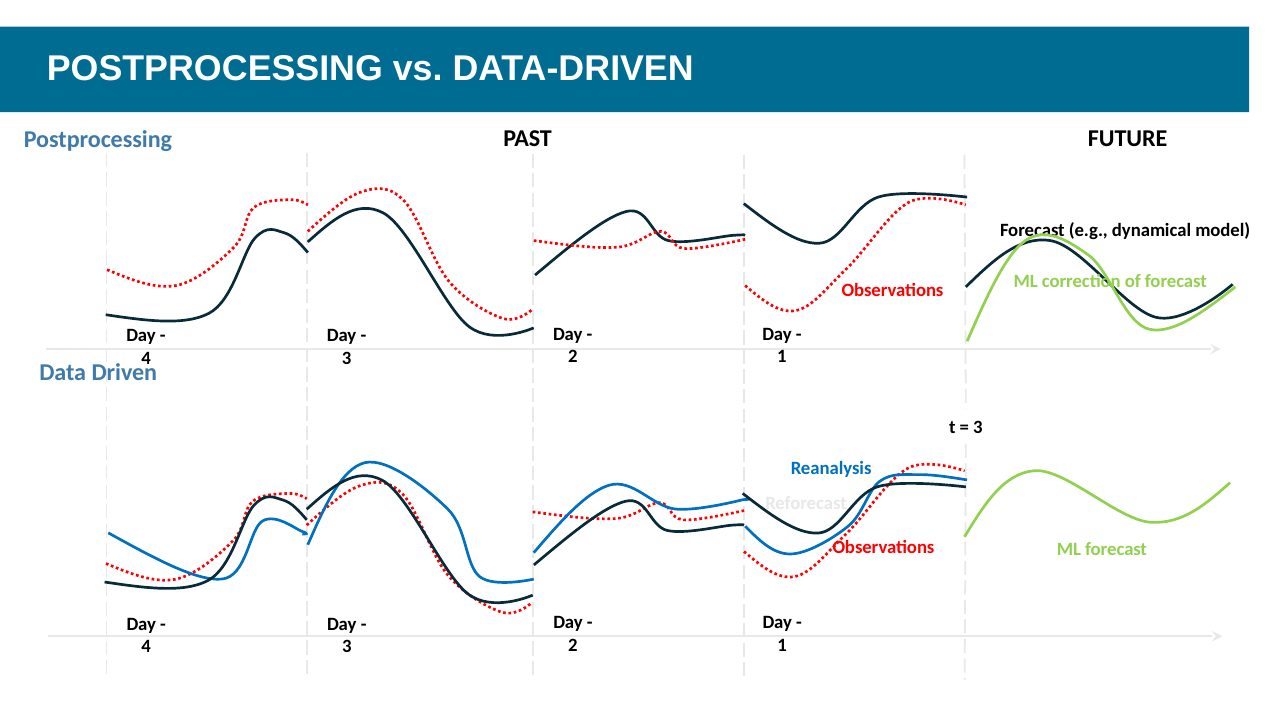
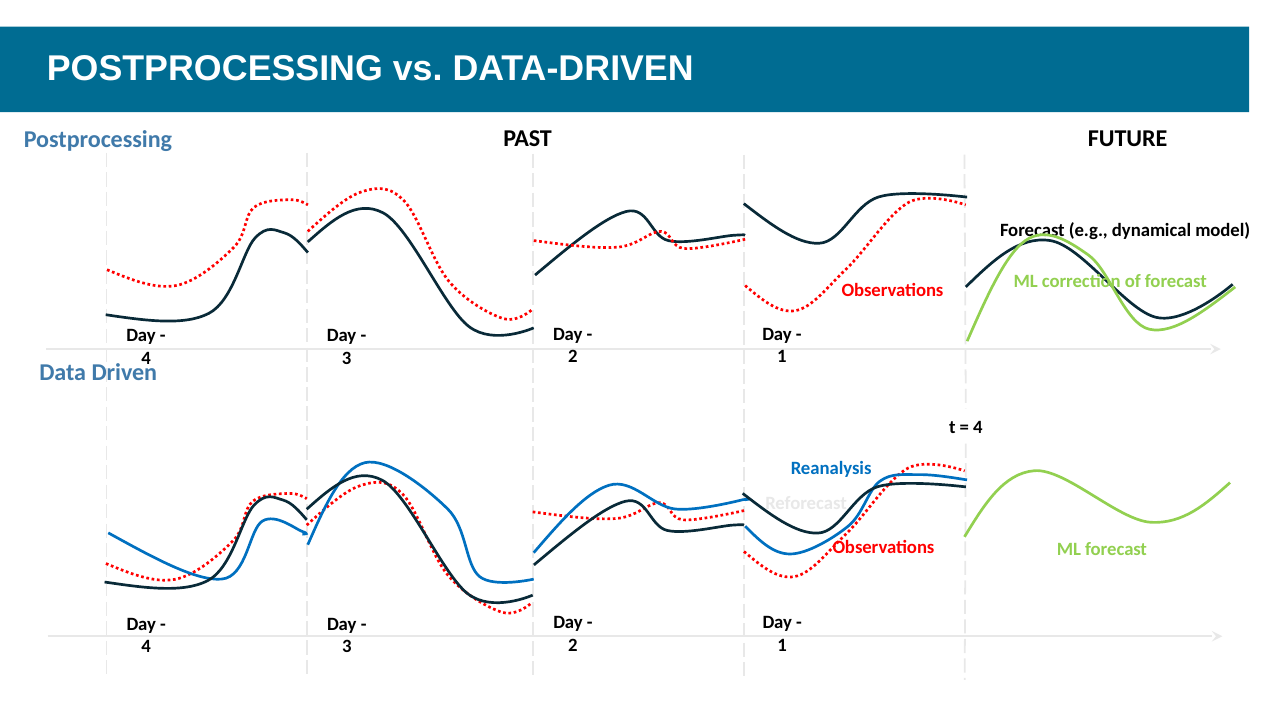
3: 3 -> 4 (978, 427)
